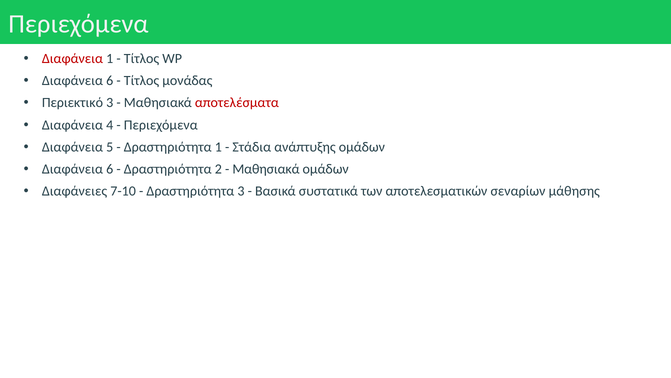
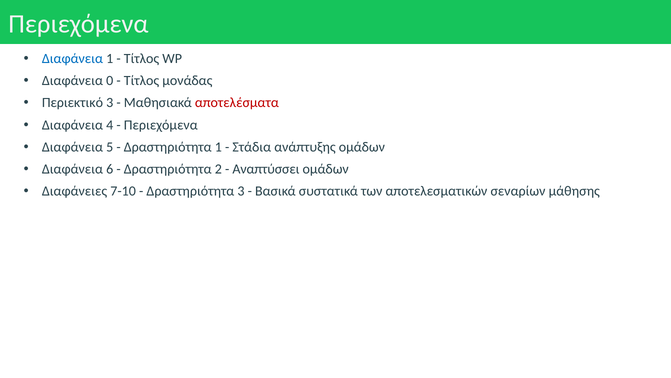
Διαφάνεια colour: red -> blue (72, 59)
6: 6 -> 0 (110, 81)
Μαθησιακά: Μαθησιακά -> Αναπτύσσει (266, 169)
